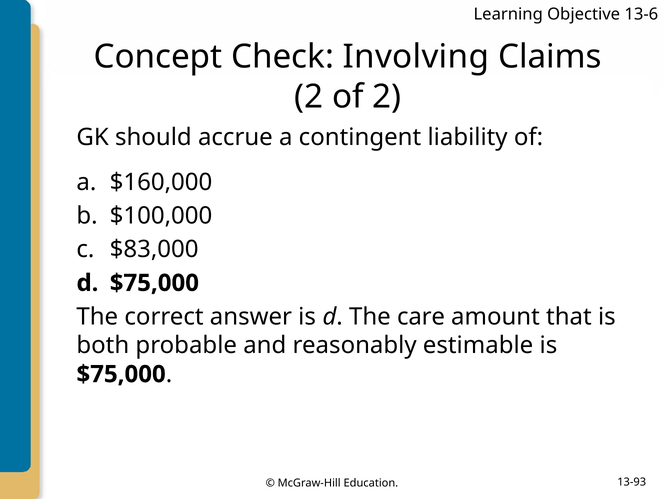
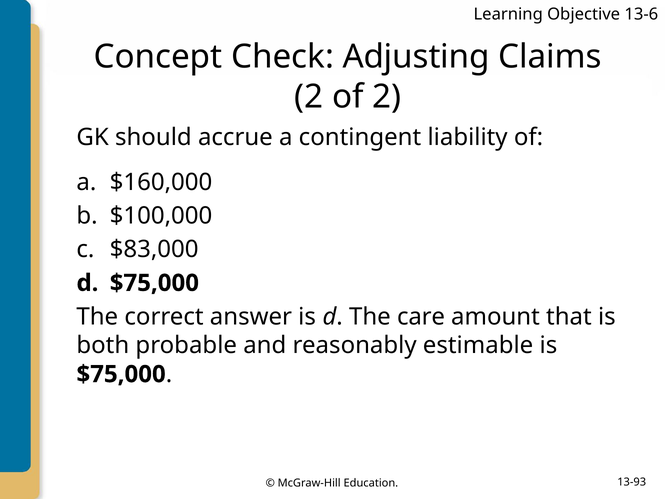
Involving: Involving -> Adjusting (416, 57)
